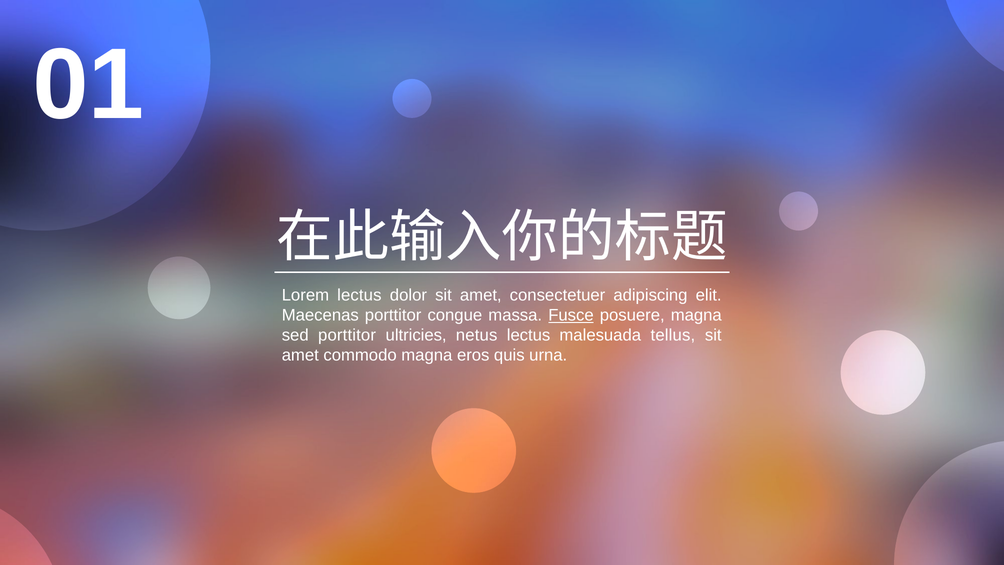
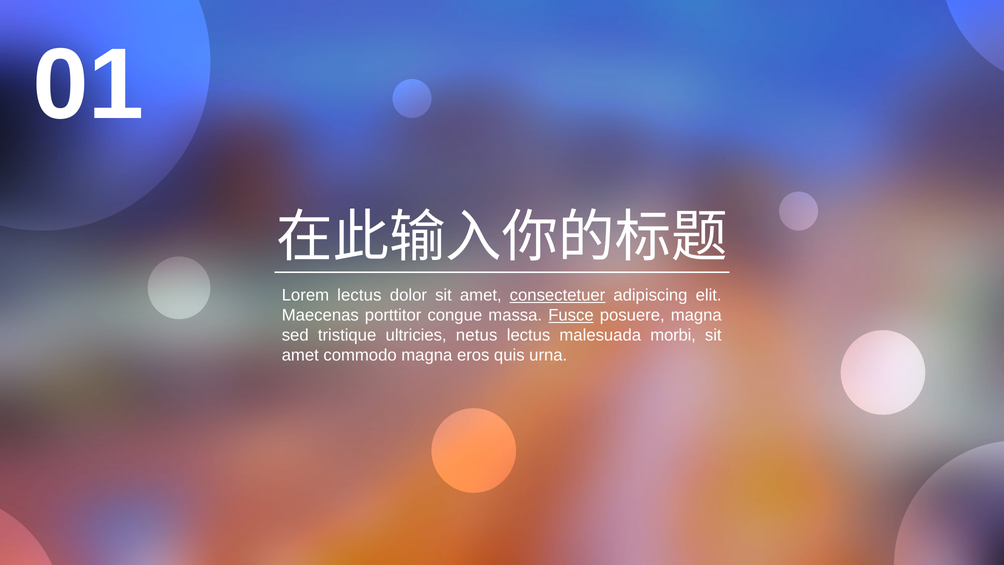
consectetuer underline: none -> present (558, 295)
sed porttitor: porttitor -> tristique (347, 335)
tellus: tellus -> morbi (673, 335)
